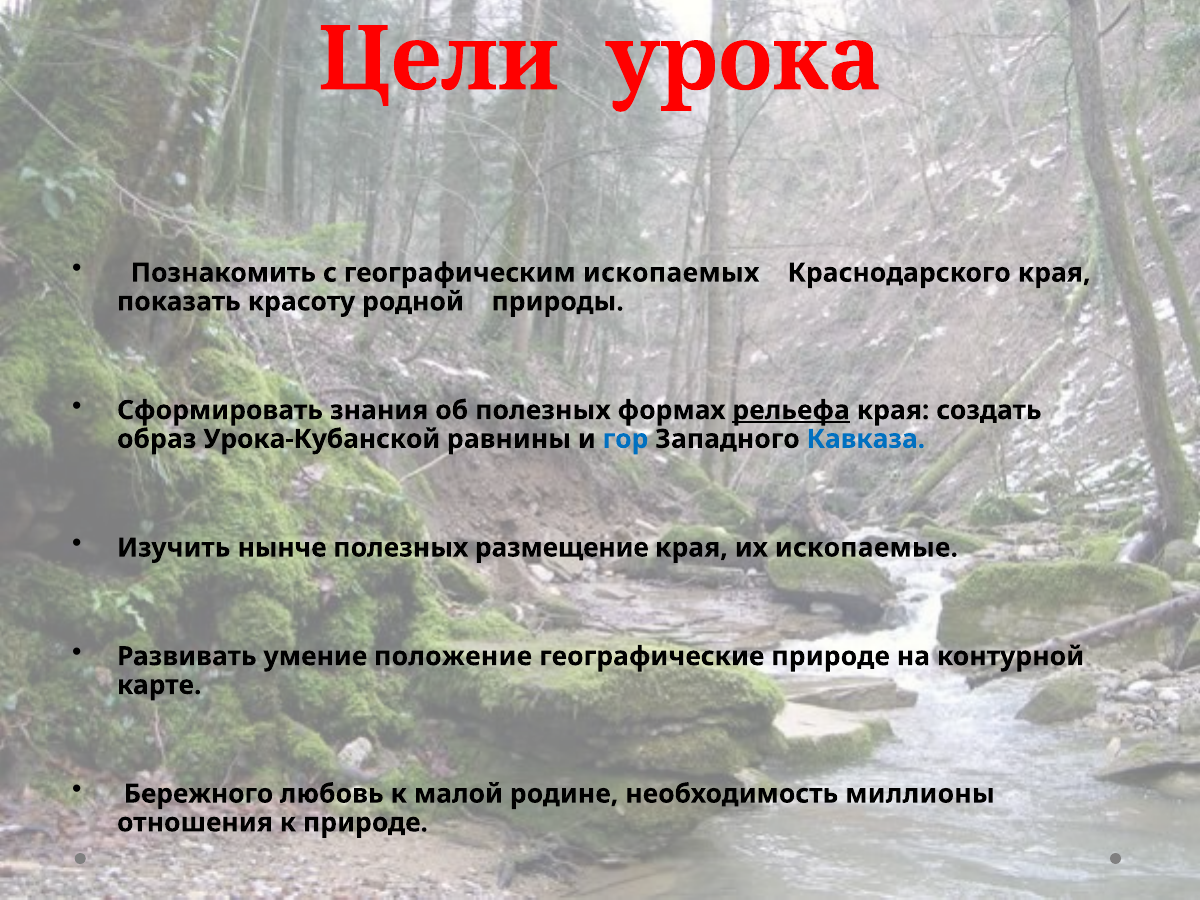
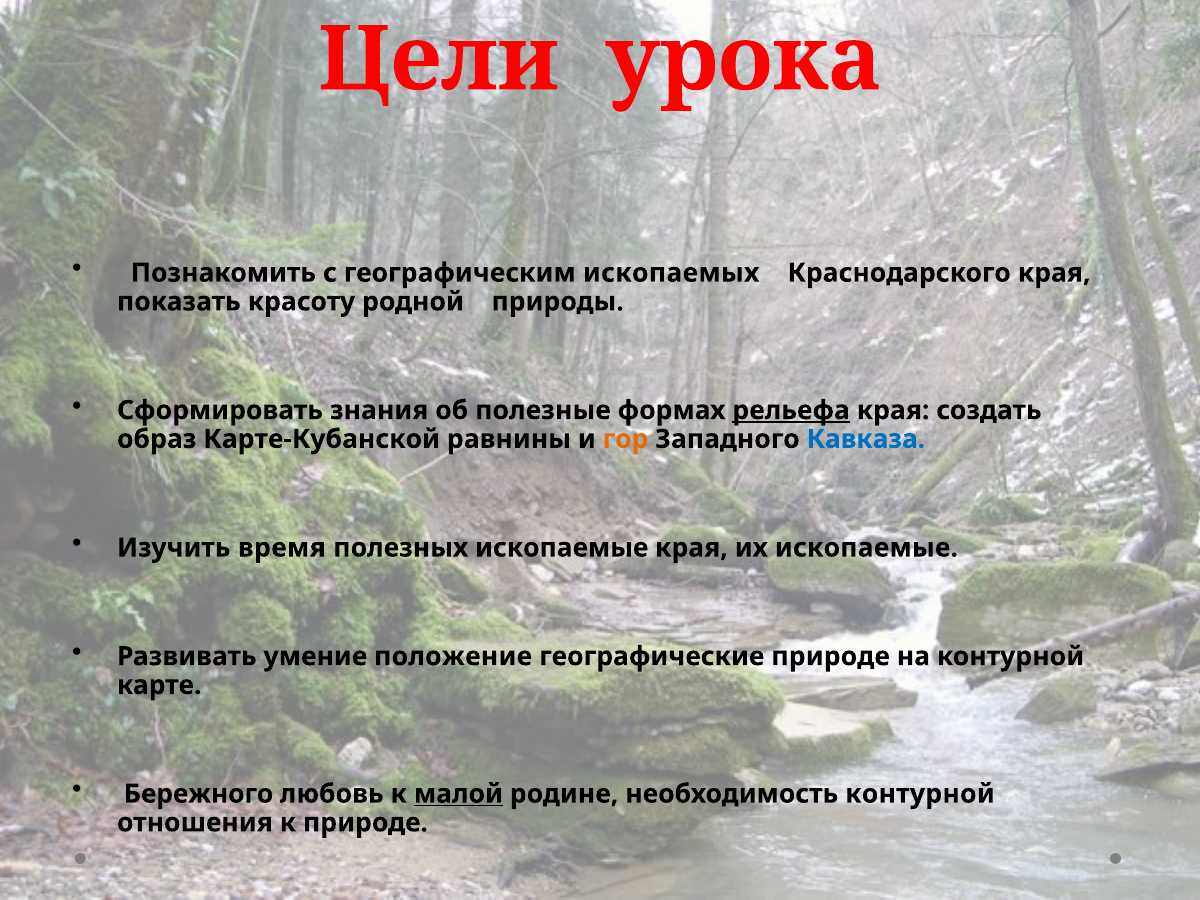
об полезных: полезных -> полезные (543, 410)
Урока-Кубанской: Урока-Кубанской -> Карте-Кубанской (322, 439)
гор colour: blue -> orange (626, 439)
нынче: нынче -> время (282, 548)
полезных размещение: размещение -> ископаемые (562, 548)
малой underline: none -> present (458, 794)
необходимость миллионы: миллионы -> контурной (920, 794)
